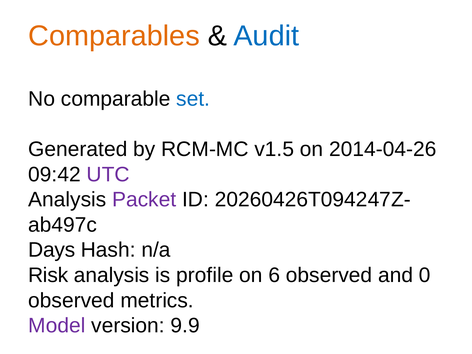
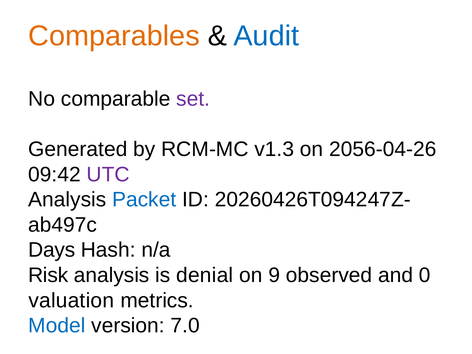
set colour: blue -> purple (193, 99)
v1.5: v1.5 -> v1.3 (274, 149)
2014-04-26: 2014-04-26 -> 2056-04-26 (383, 149)
Packet colour: purple -> blue (144, 200)
profile: profile -> denial (205, 275)
6: 6 -> 9 (274, 275)
observed: observed -> valuation (71, 300)
Model colour: purple -> blue (57, 326)
9.9: 9.9 -> 7.0 (185, 326)
